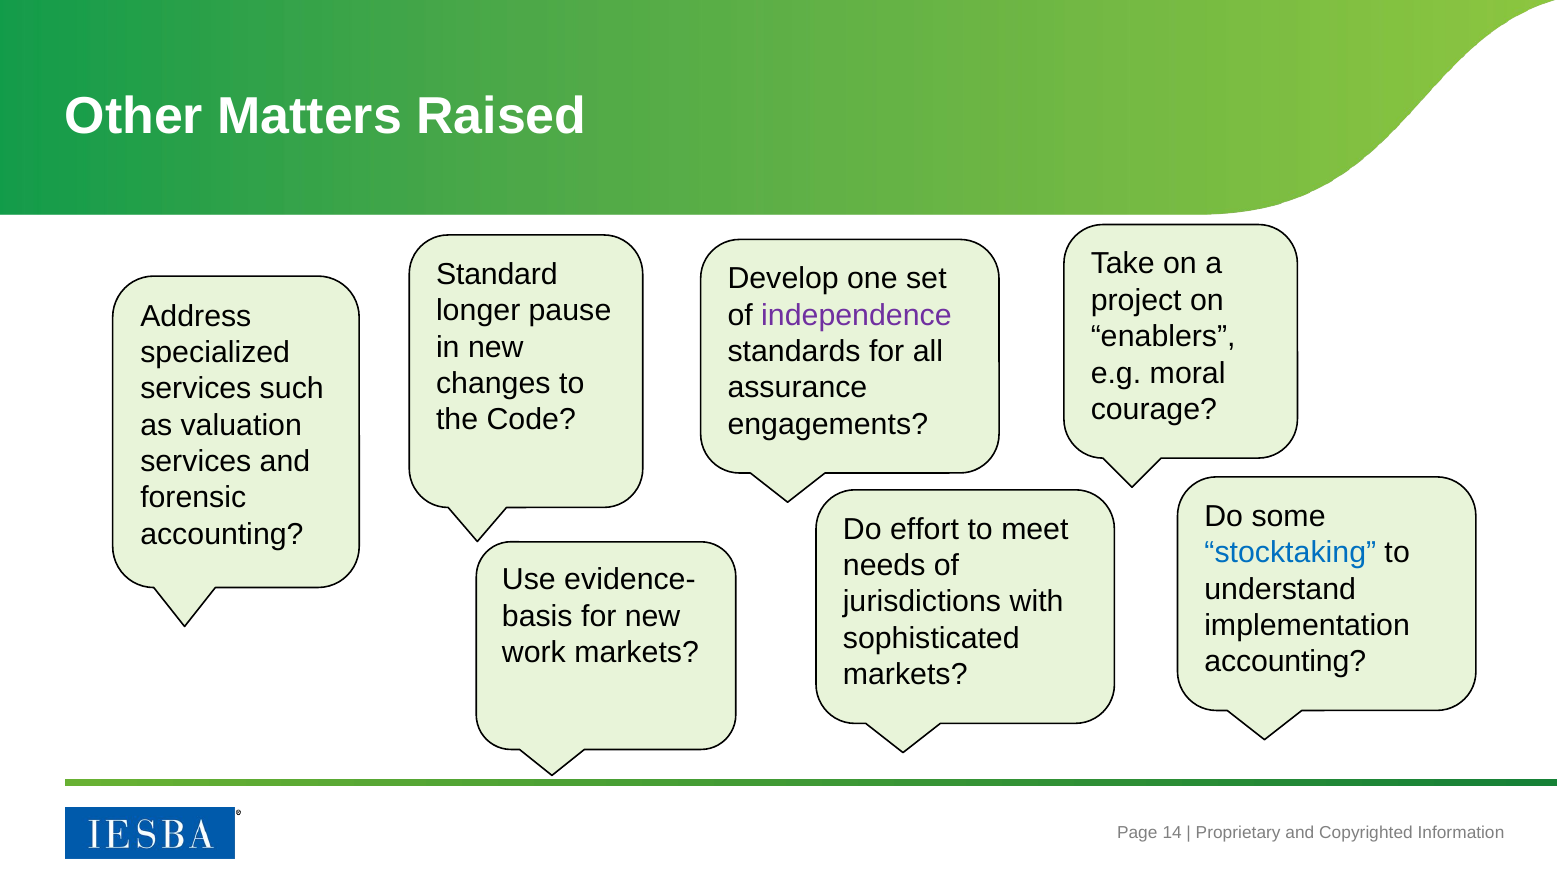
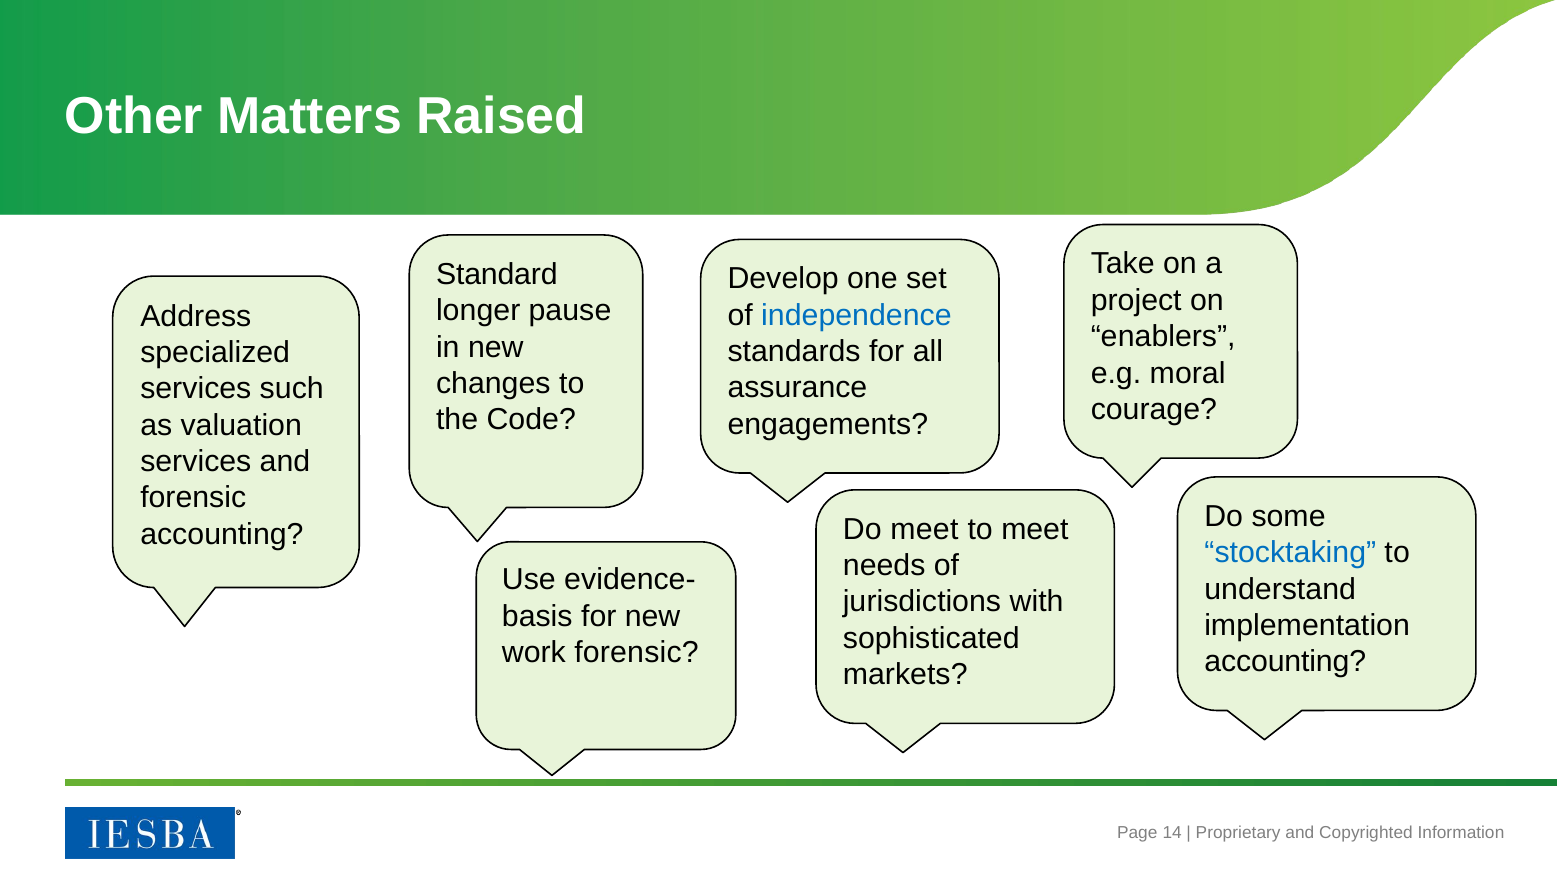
independence colour: purple -> blue (856, 315)
Do effort: effort -> meet (924, 529)
work markets: markets -> forensic (637, 653)
